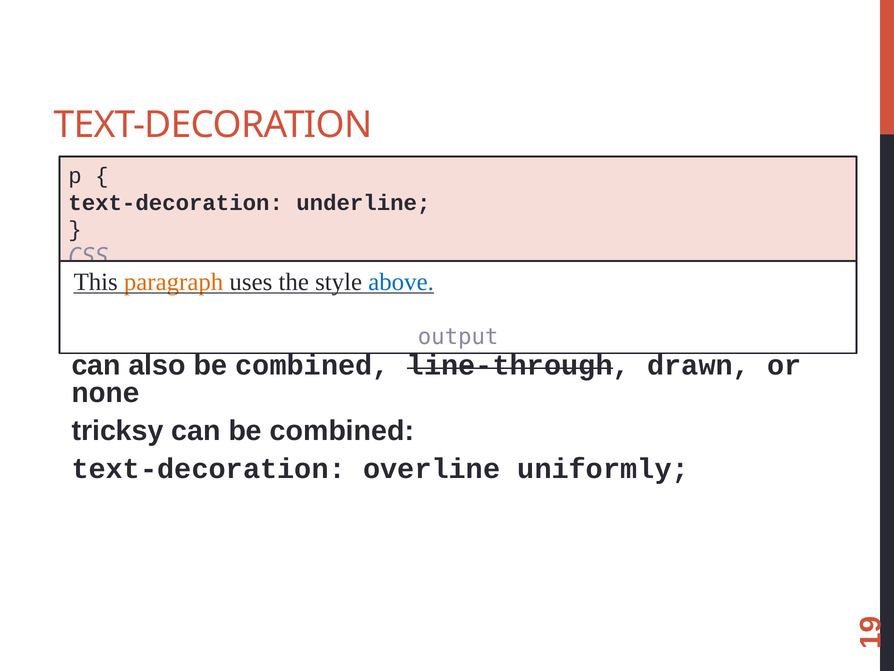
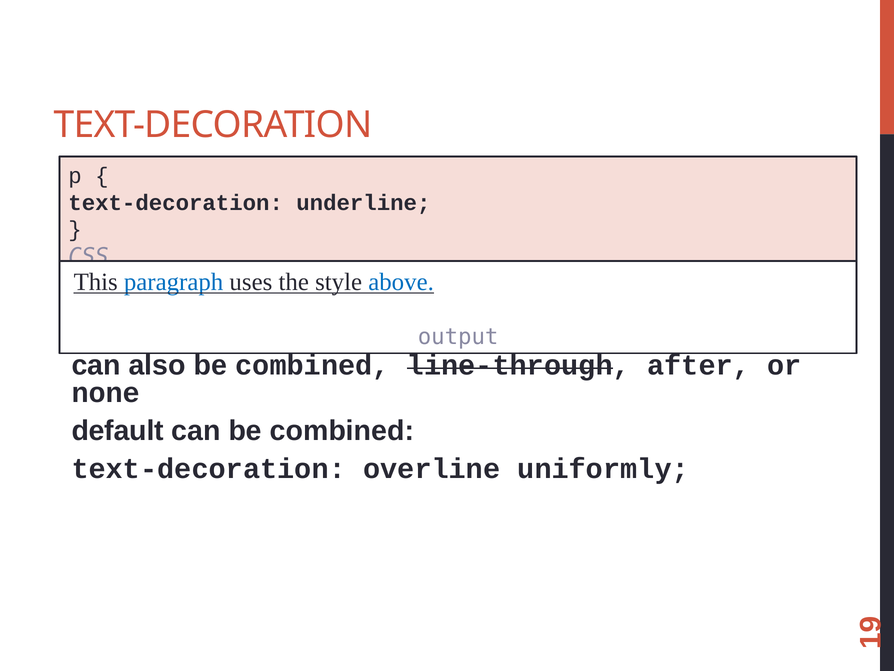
paragraph colour: orange -> blue (174, 282)
drawn: drawn -> after (699, 365)
tricksy: tricksy -> default (118, 431)
